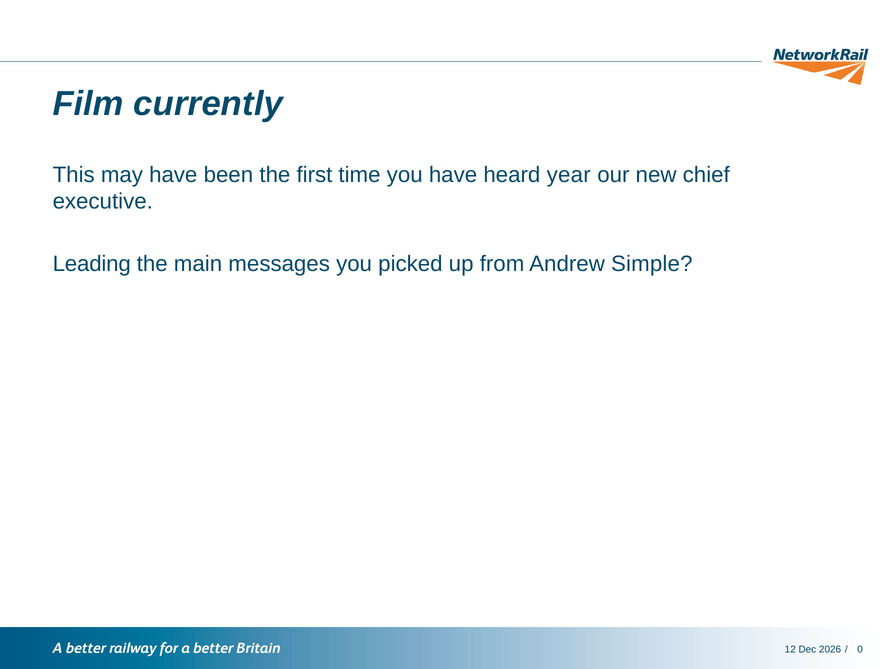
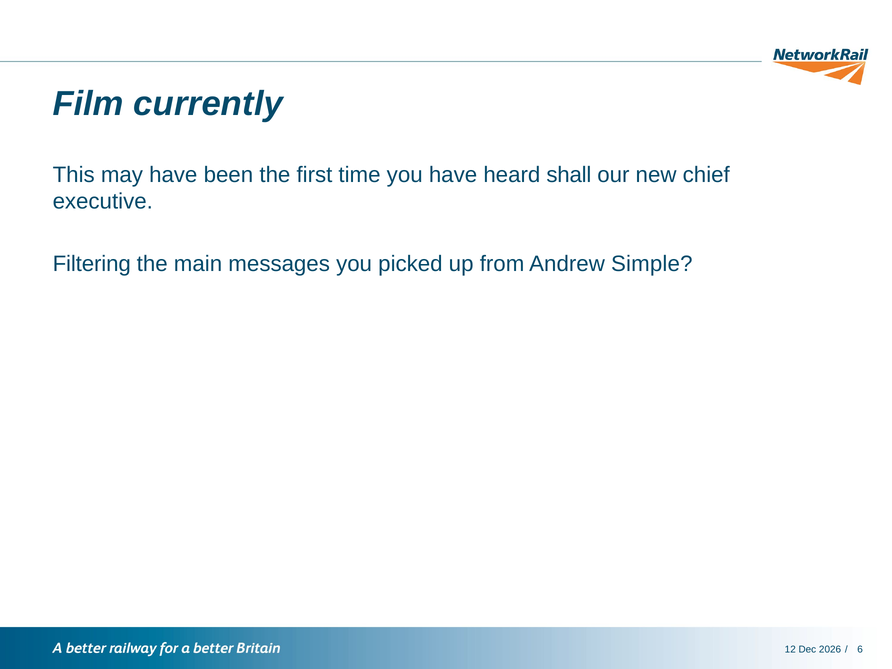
year: year -> shall (569, 175)
Leading: Leading -> Filtering (92, 264)
0: 0 -> 6 (860, 649)
